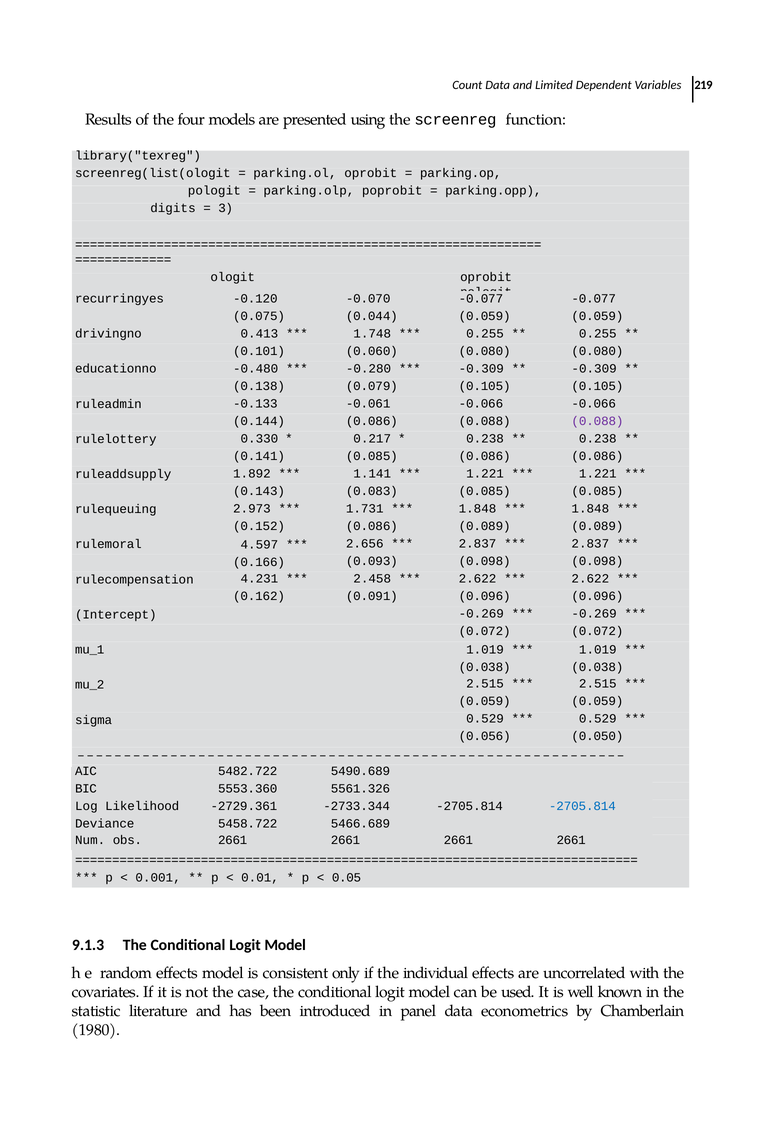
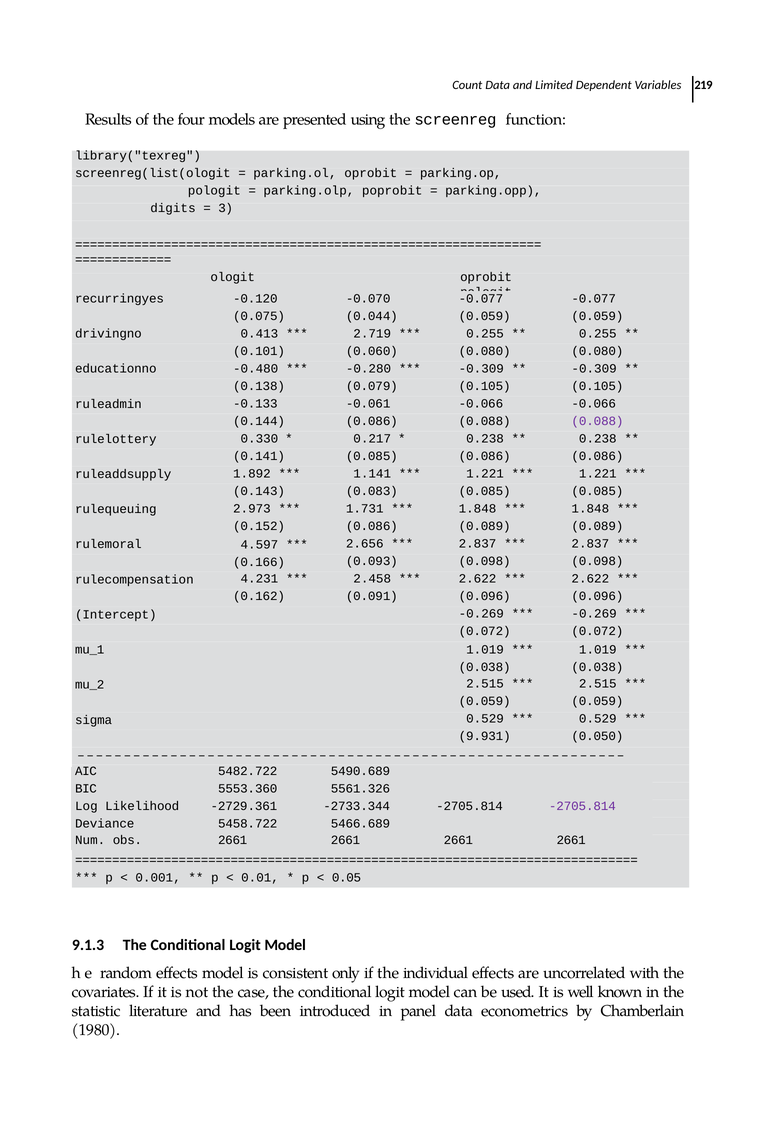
1.748: 1.748 -> 2.719 (372, 334)
0.056: 0.056 -> 9.931 (485, 736)
-2705.814 colour: blue -> purple (582, 806)
